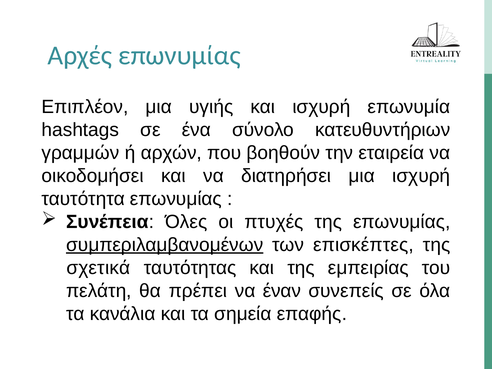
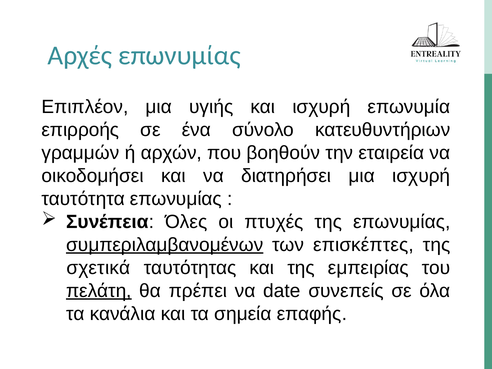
hashtags: hashtags -> επιρροής (80, 130)
πελάτη underline: none -> present (99, 291)
έναν: έναν -> date (282, 291)
